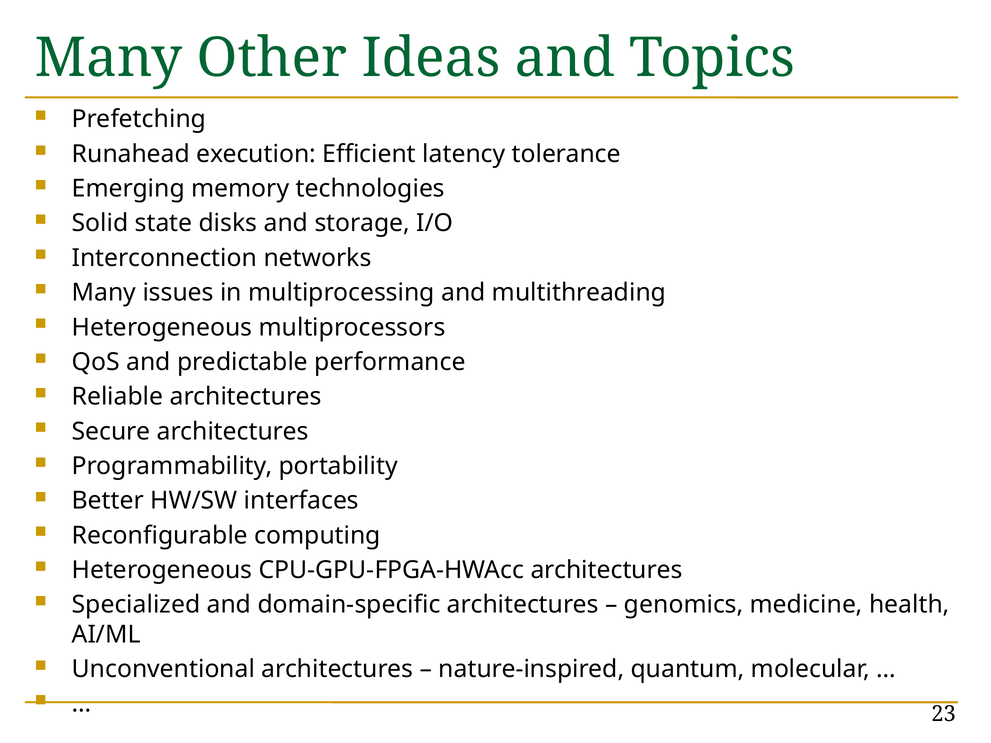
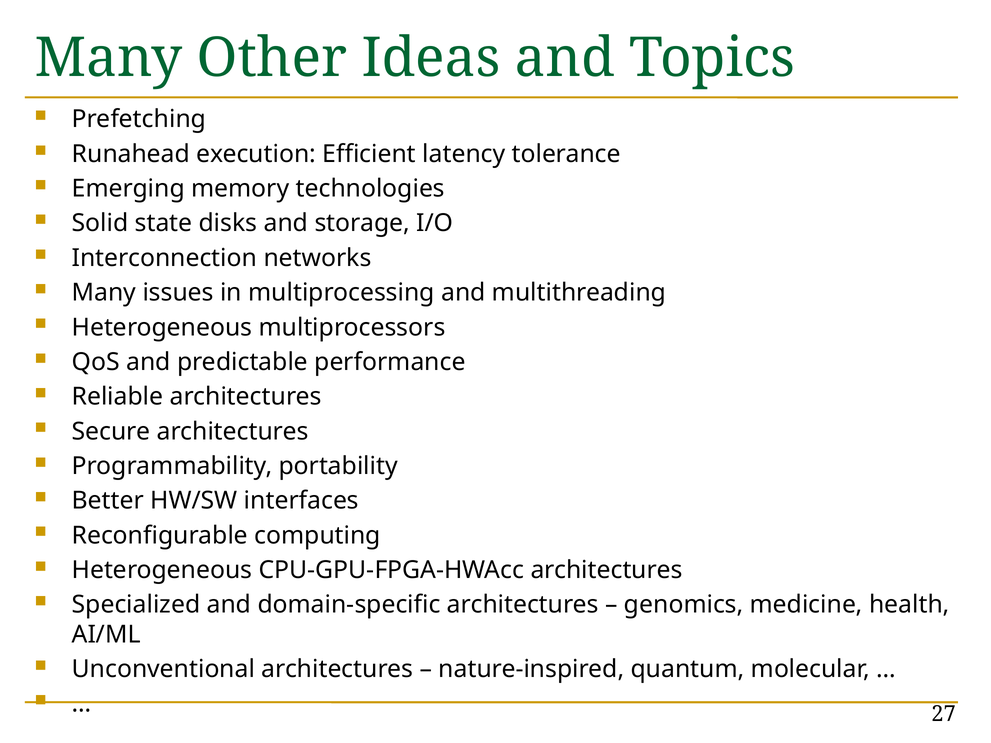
23: 23 -> 27 (944, 714)
